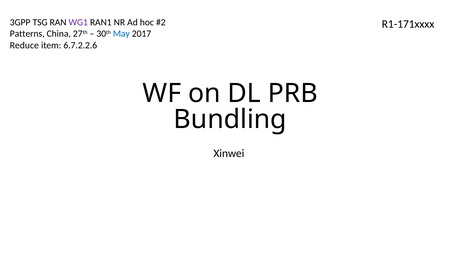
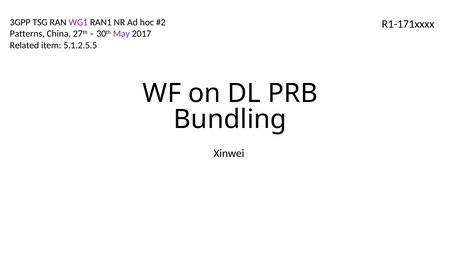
May colour: blue -> purple (121, 34)
Reduce: Reduce -> Related (24, 45)
6.7.2.2.6: 6.7.2.2.6 -> 5.1.2.5.5 (80, 45)
